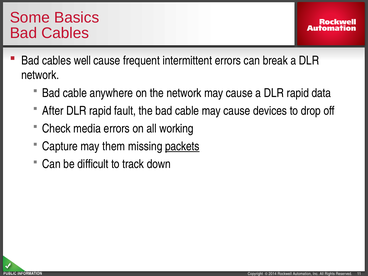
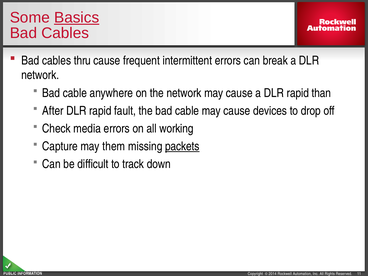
Basics underline: none -> present (77, 18)
well: well -> thru (82, 60)
data: data -> than (321, 93)
